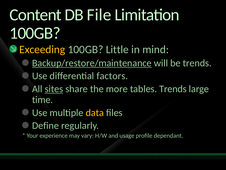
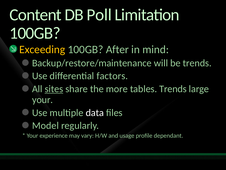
File: File -> Poll (99, 15)
Little: Little -> After (117, 49)
Backup/restore/maintenance underline: present -> none (92, 63)
time: time -> your (43, 99)
data colour: yellow -> white (95, 112)
Define: Define -> Model (45, 125)
